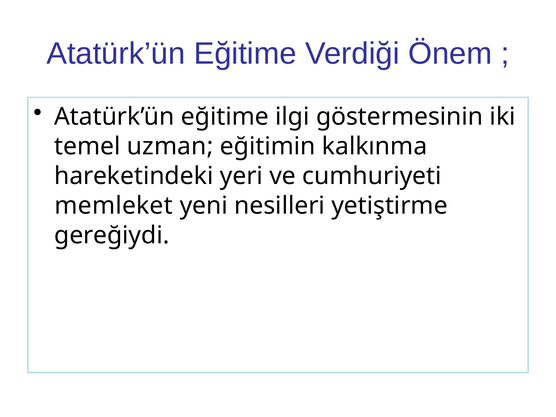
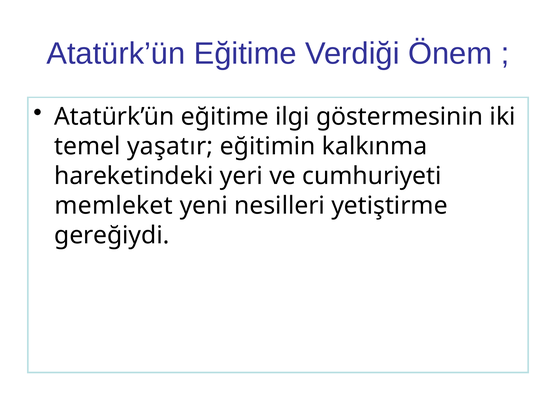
uzman: uzman -> yaşatır (170, 146)
